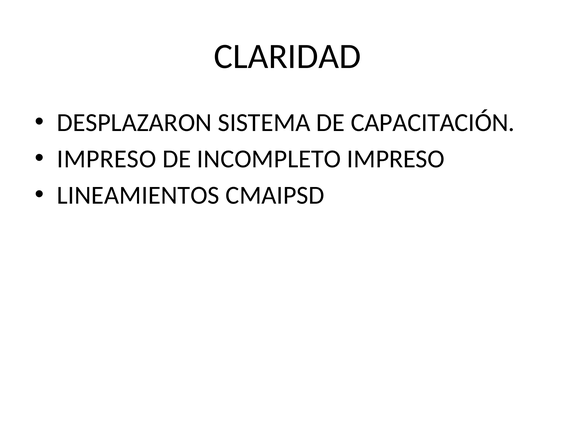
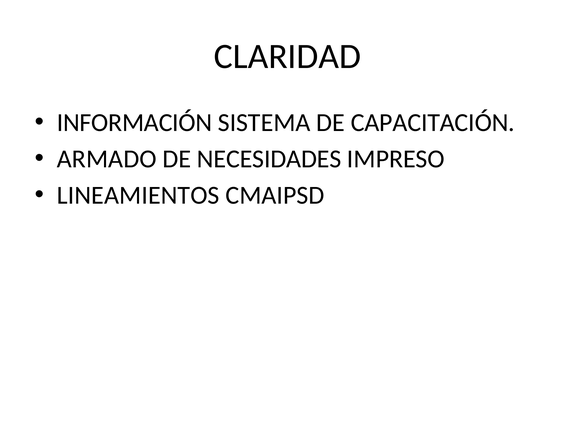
DESPLAZARON: DESPLAZARON -> INFORMACIÓN (135, 122)
IMPRESO: IMPRESO -> ARMADO (107, 159)
INCOMPLETO: INCOMPLETO -> NECESIDADES (269, 159)
